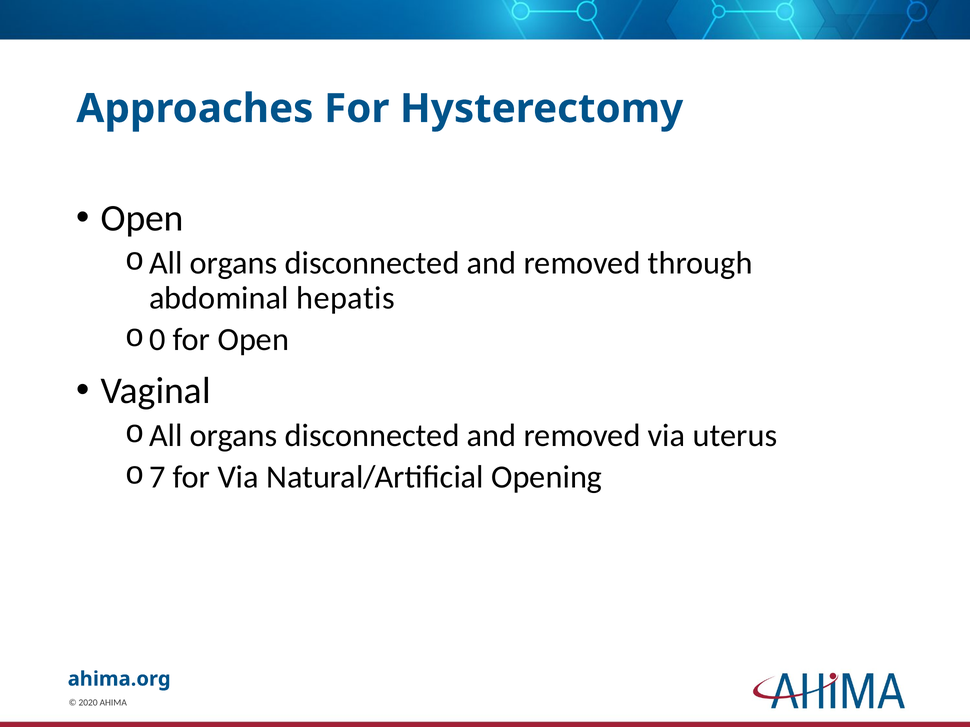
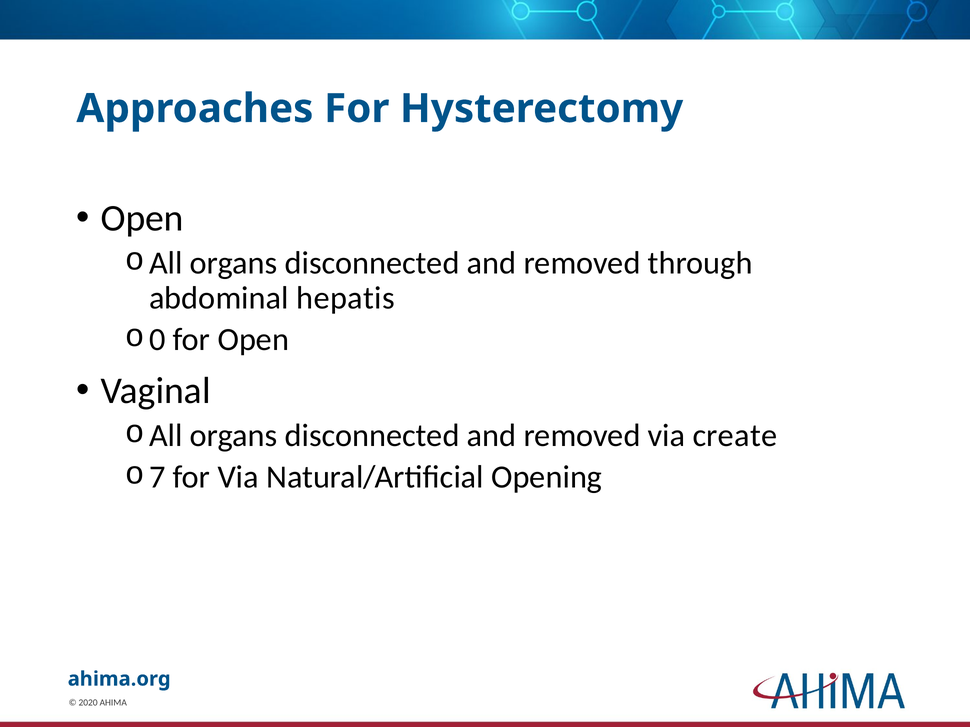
uterus: uterus -> create (735, 436)
